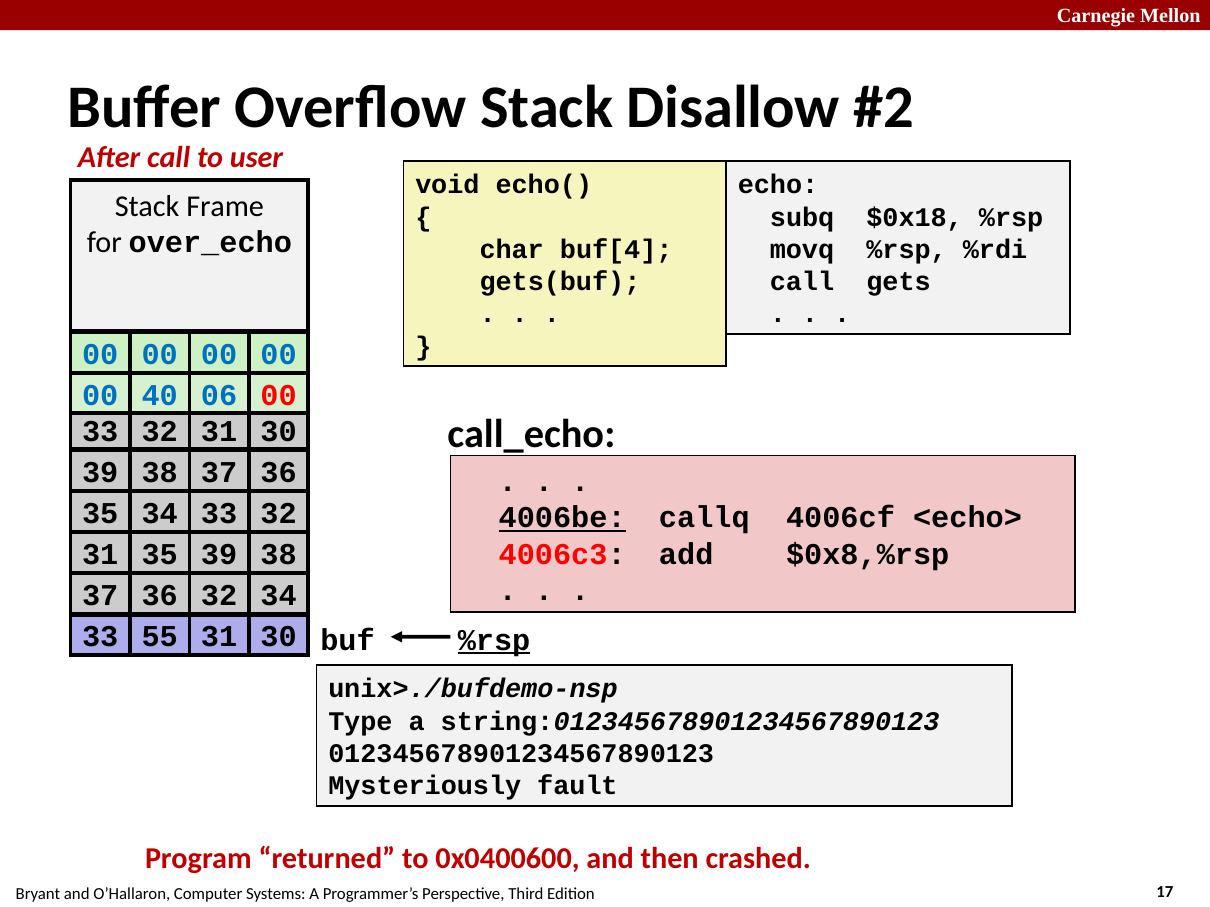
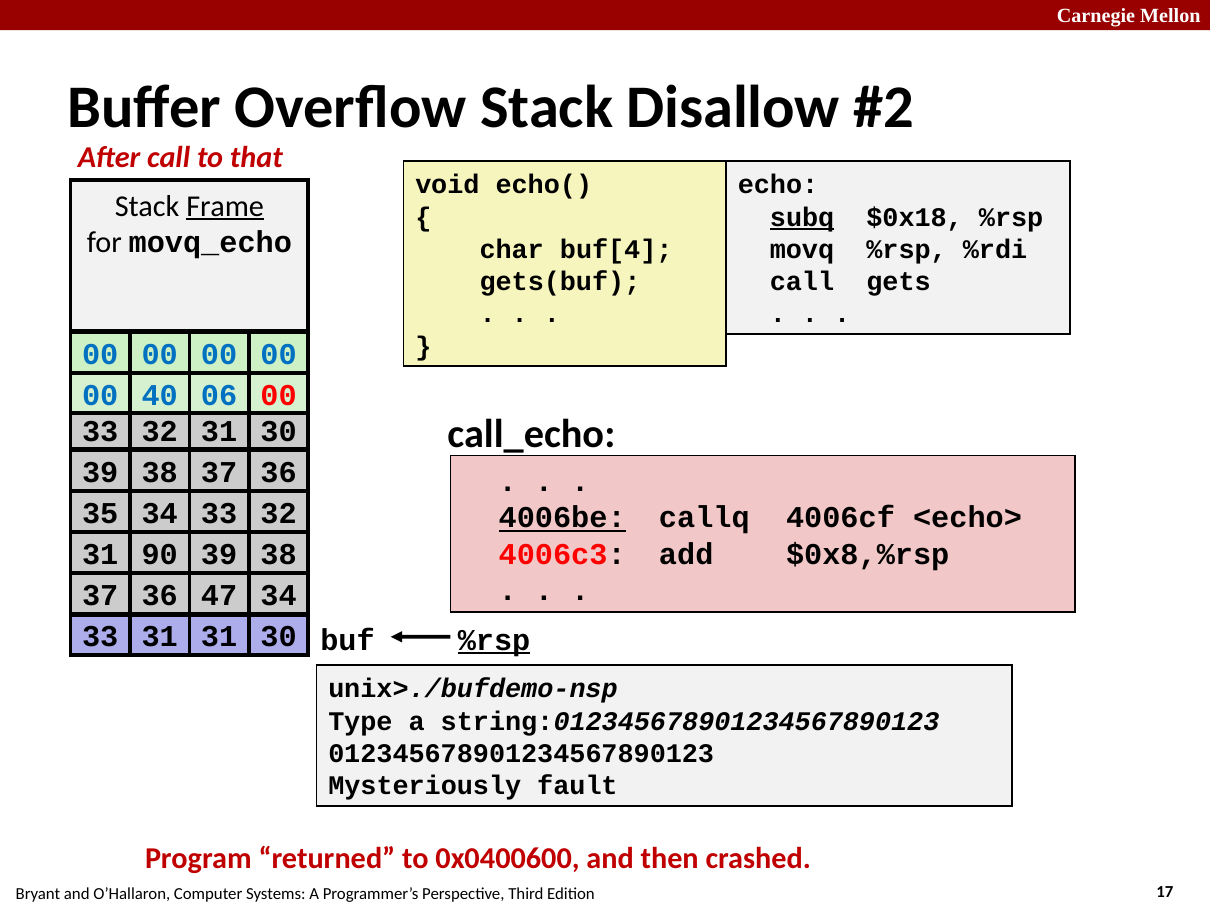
user: user -> that (256, 157)
Frame underline: none -> present (225, 206)
subq underline: none -> present (802, 217)
over_echo: over_echo -> movq_echo (210, 243)
31 35: 35 -> 90 (160, 555)
36 32: 32 -> 47 (219, 596)
33 55: 55 -> 31 (160, 637)
